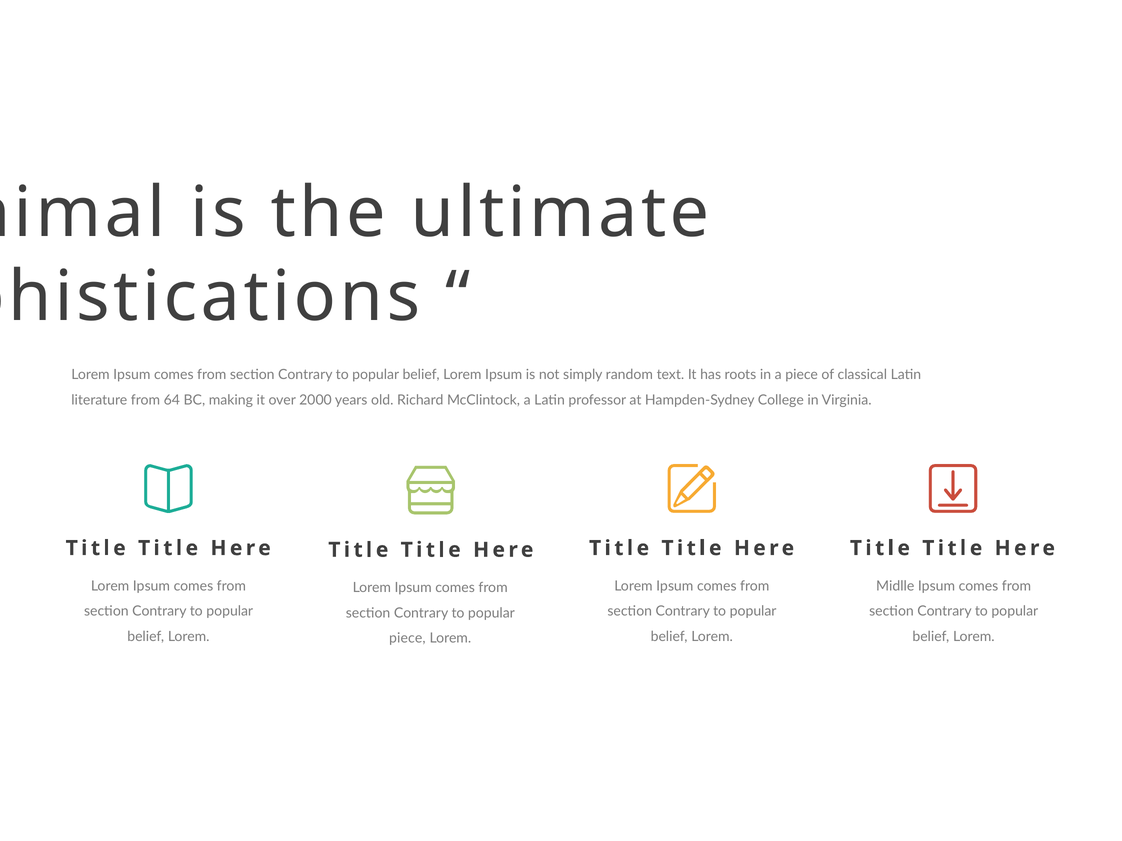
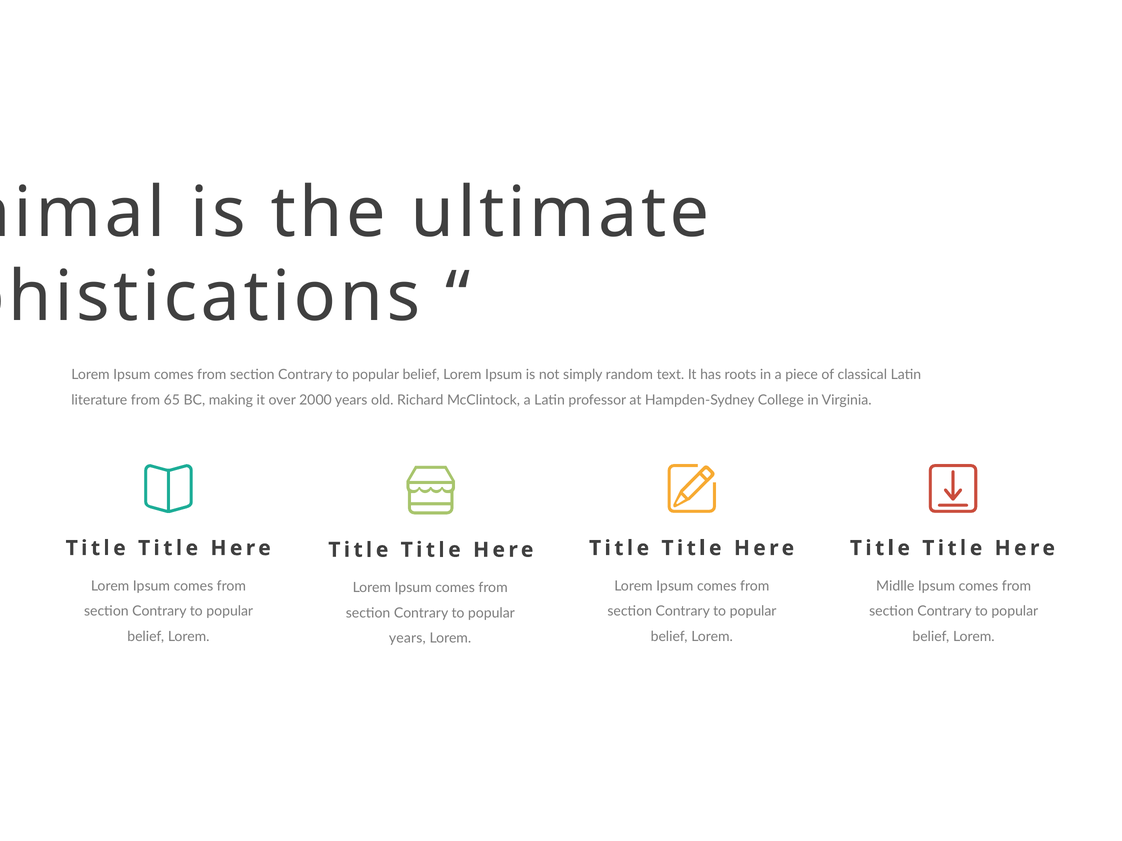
64: 64 -> 65 (172, 400)
piece: piece -> years (407, 639)
